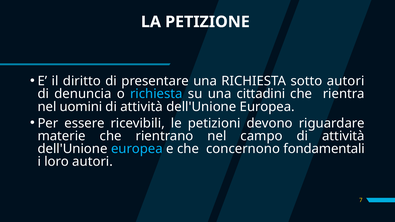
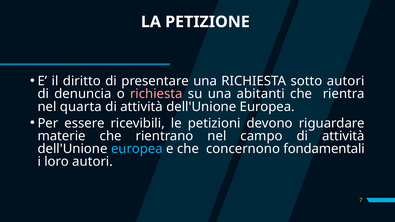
richiesta colour: light blue -> pink (156, 94)
cittadini: cittadini -> abitanti (261, 94)
uomini: uomini -> quarta (81, 107)
